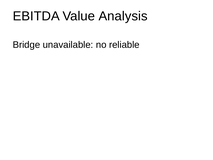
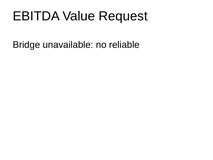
Analysis: Analysis -> Request (123, 16)
